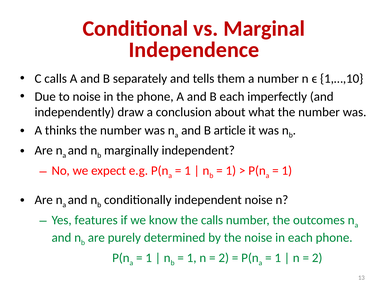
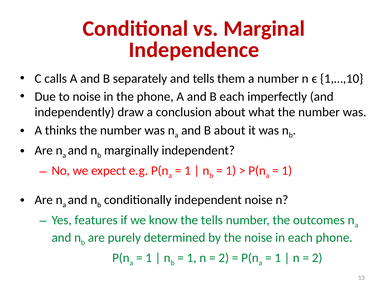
B article: article -> about (230, 130)
the calls: calls -> tells (212, 220)
